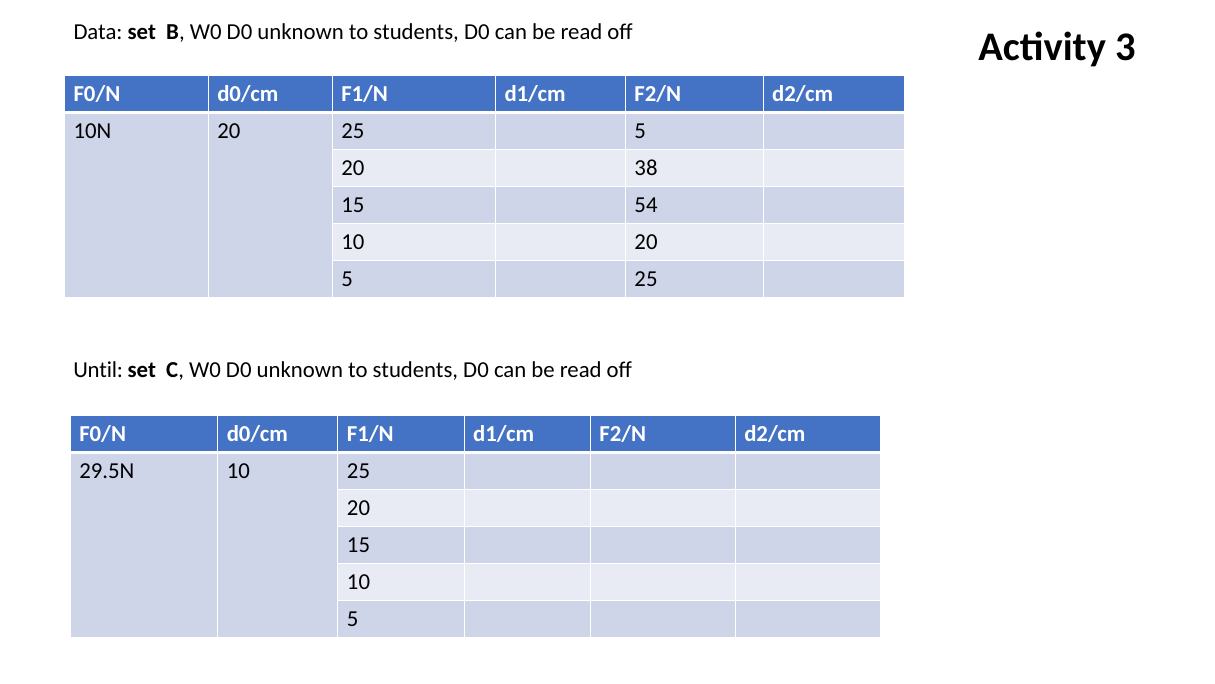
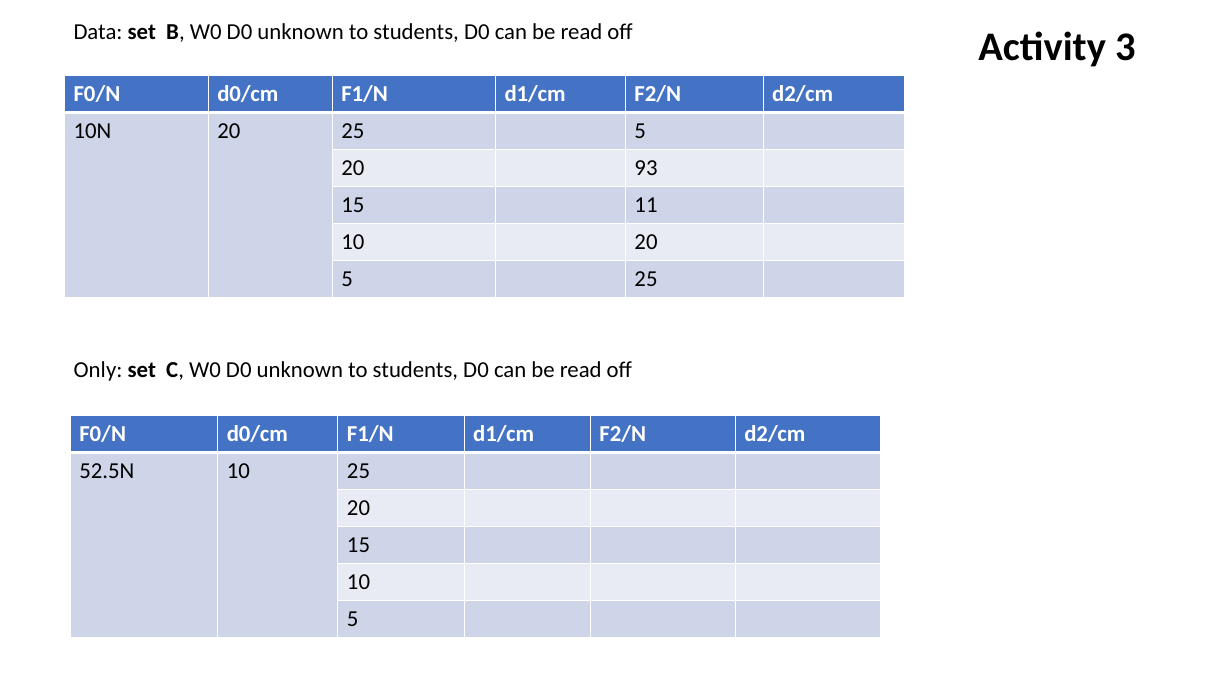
38: 38 -> 93 (646, 168)
54: 54 -> 11 (646, 205)
Until: Until -> Only (98, 370)
29.5N: 29.5N -> 52.5N (107, 471)
